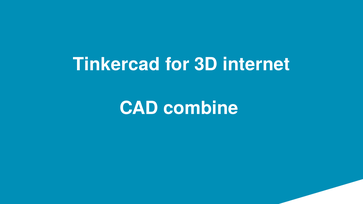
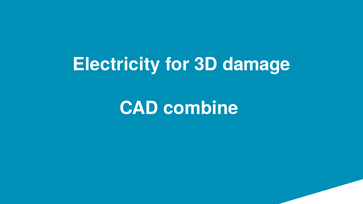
Tinkercad: Tinkercad -> Electricity (116, 65)
internet: internet -> damage (256, 65)
